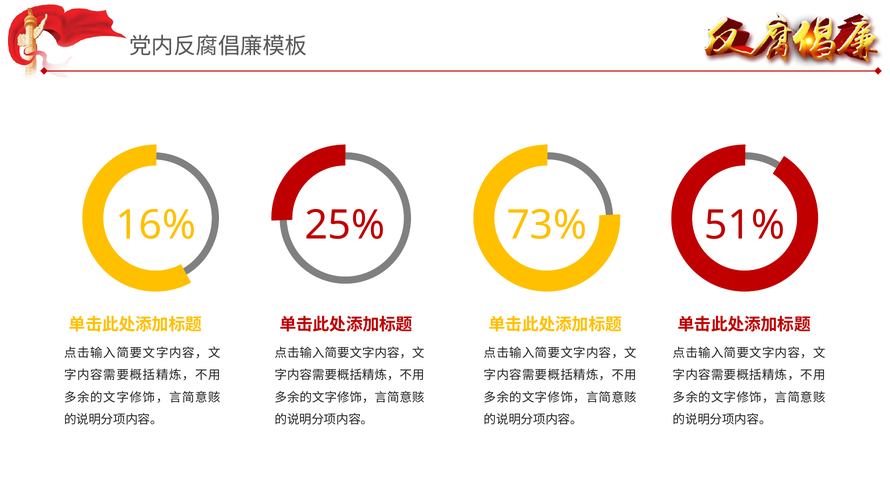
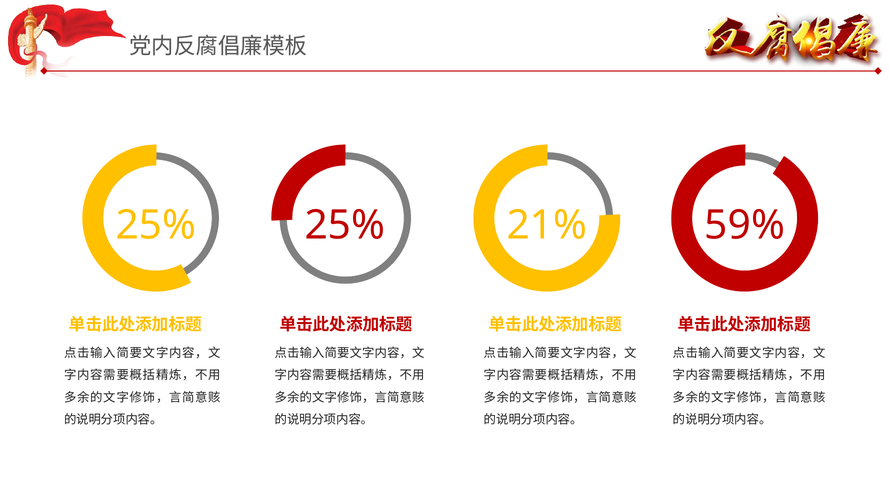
16%: 16% -> 25% (156, 225)
73%: 73% -> 21% (547, 225)
51%: 51% -> 59% (745, 225)
